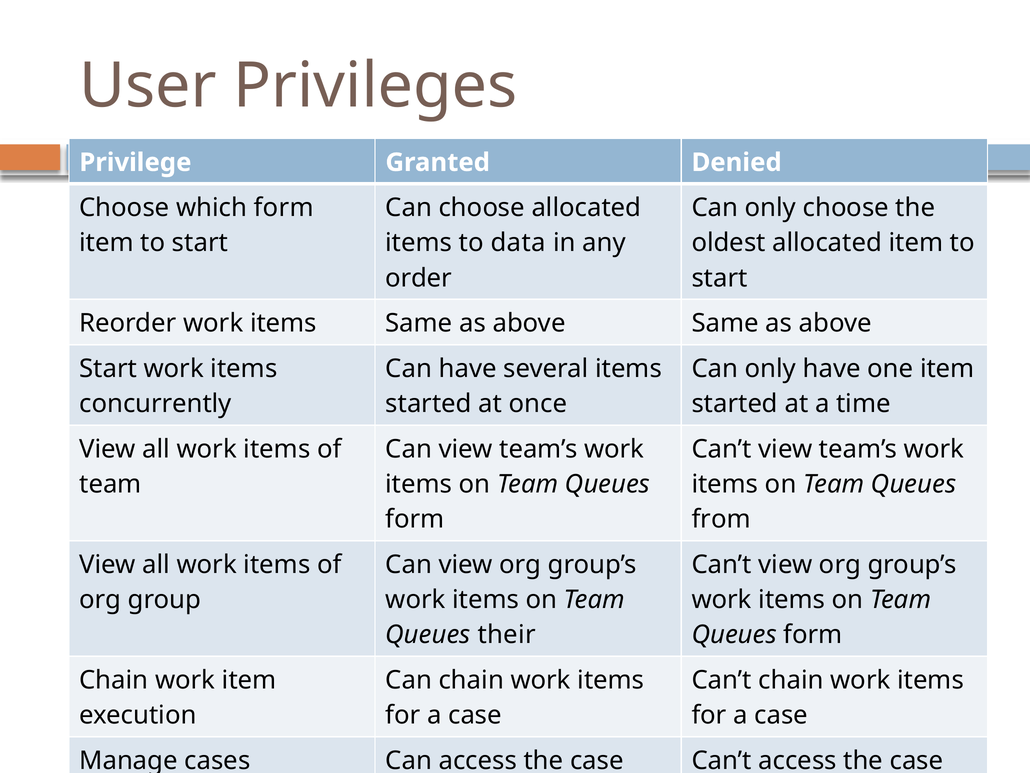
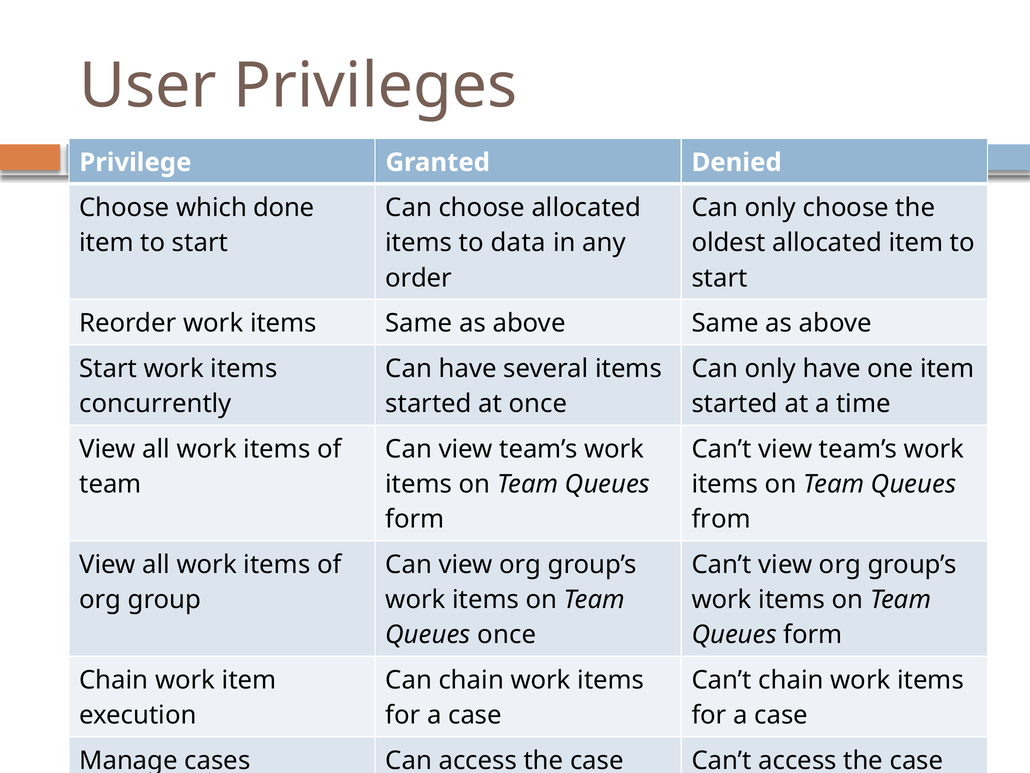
which form: form -> done (284, 208)
Queues their: their -> once (507, 635)
